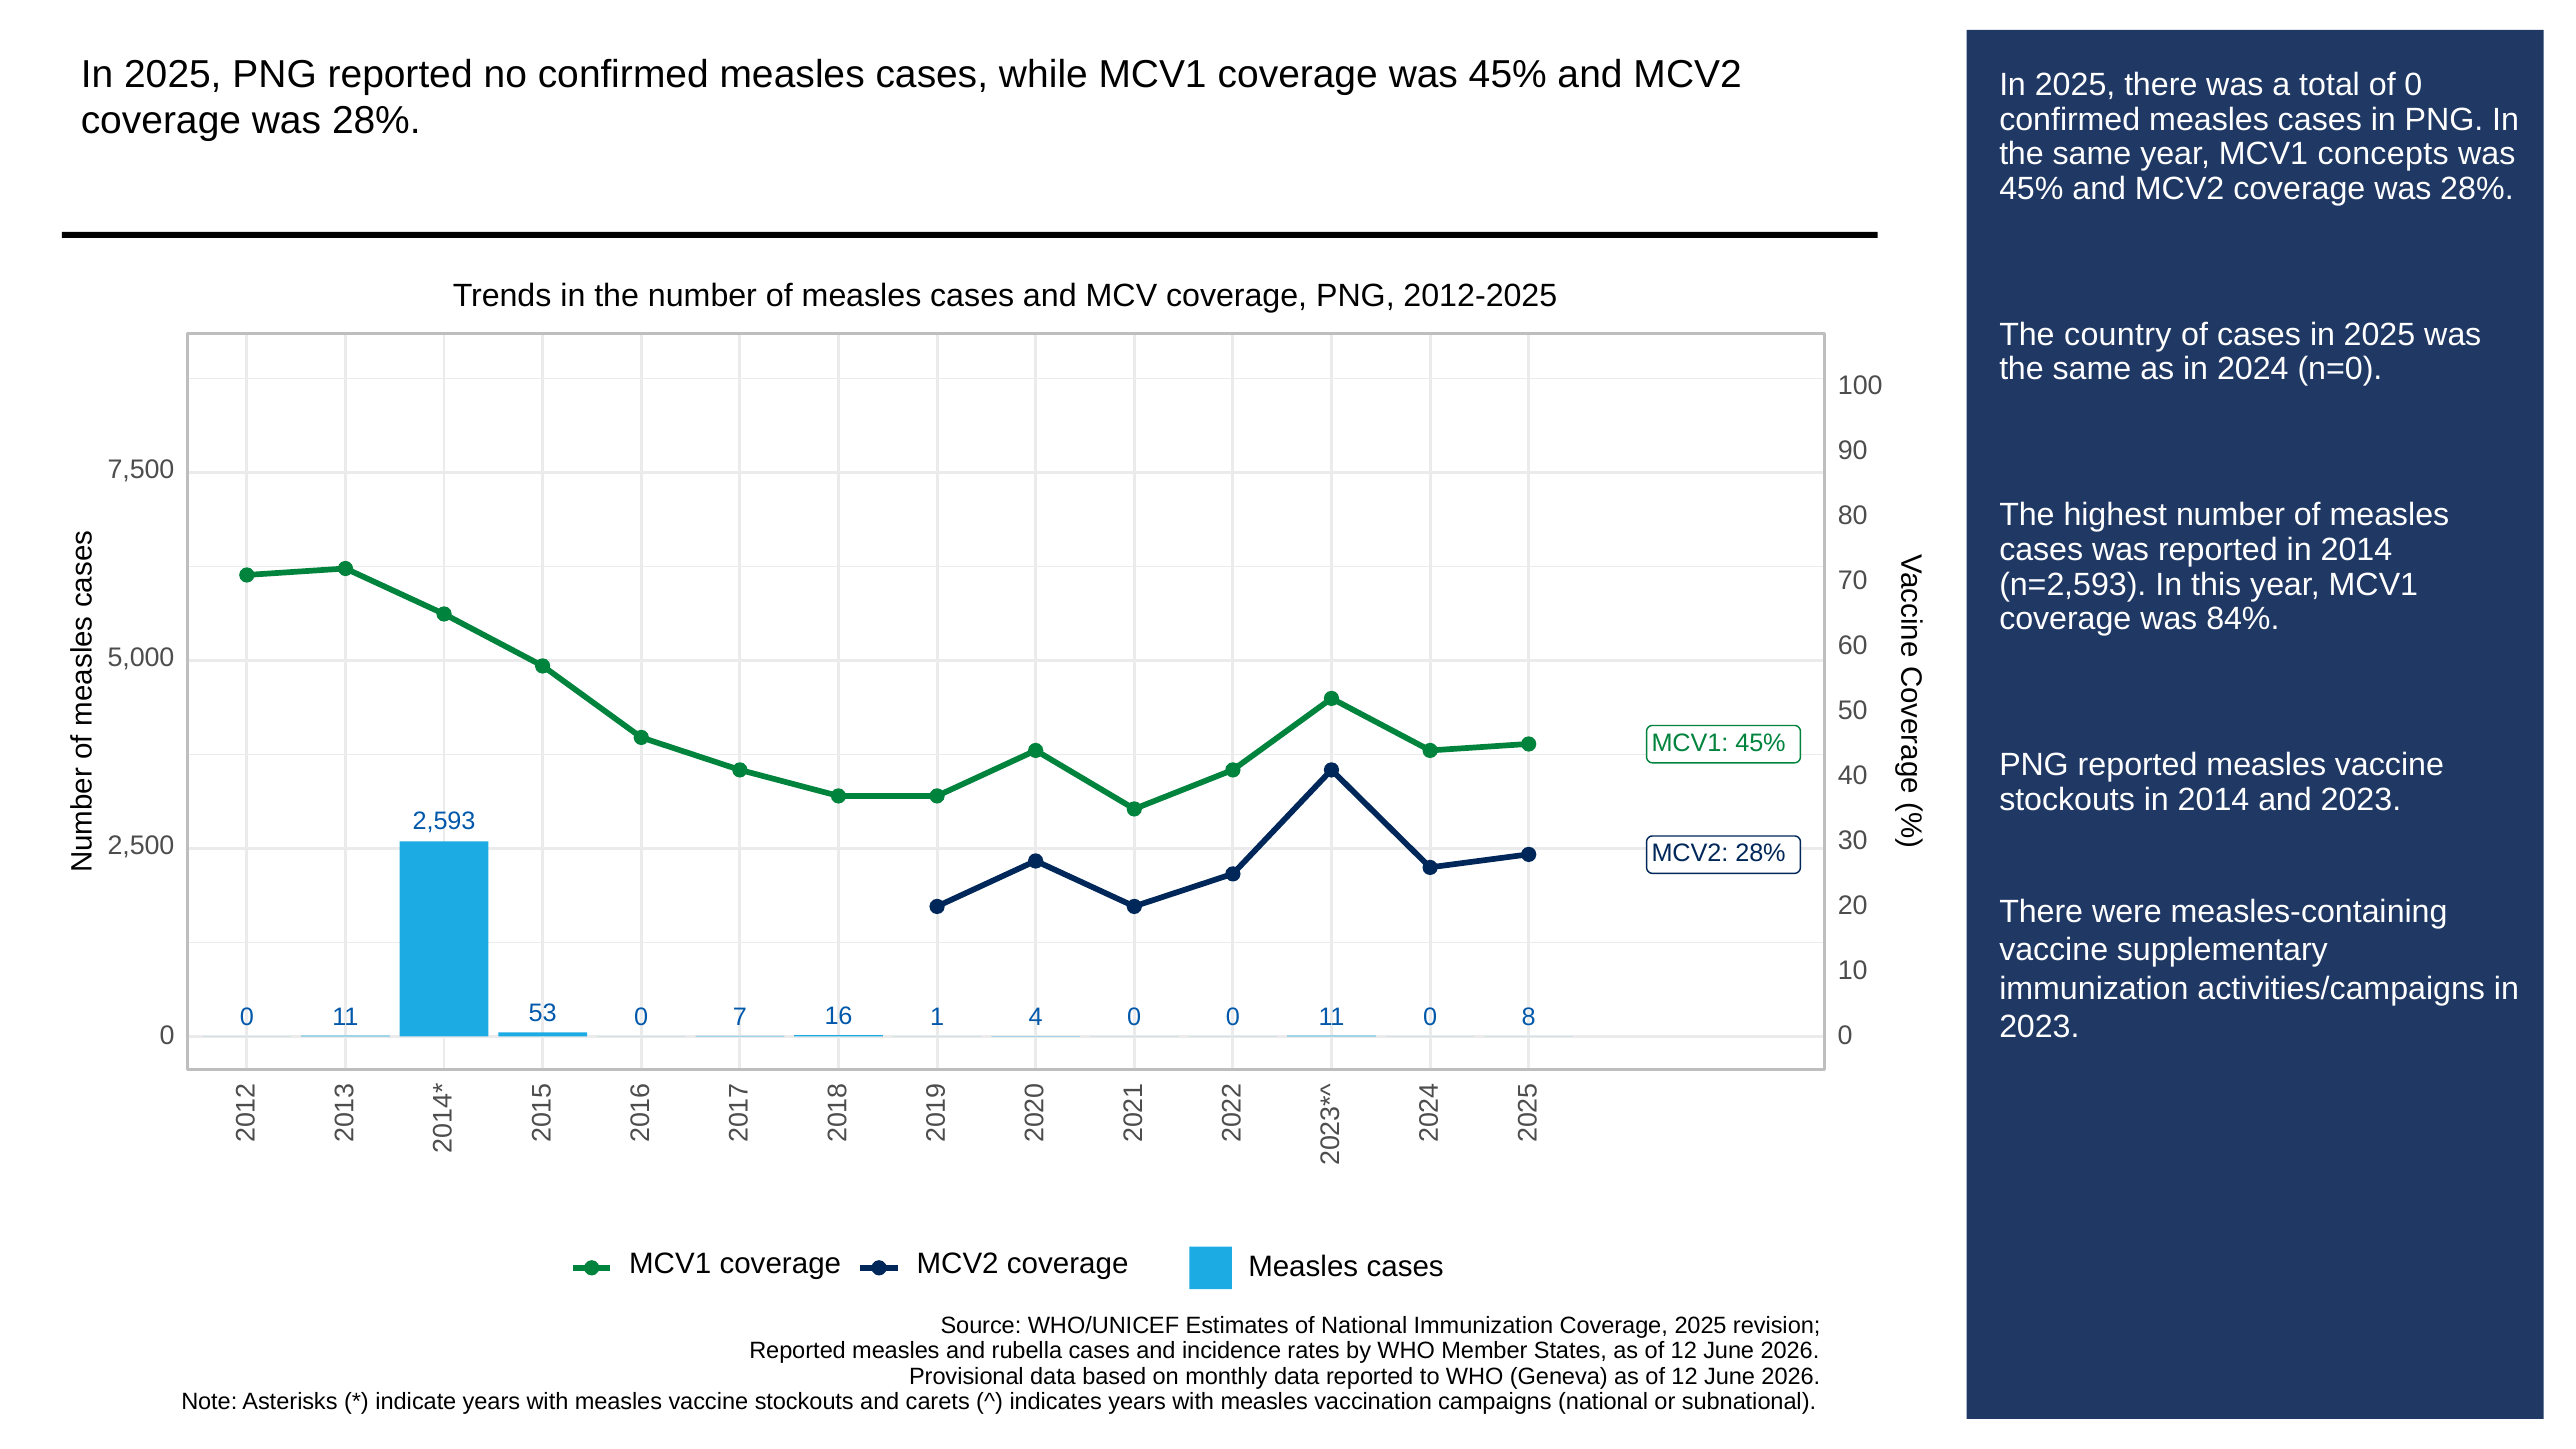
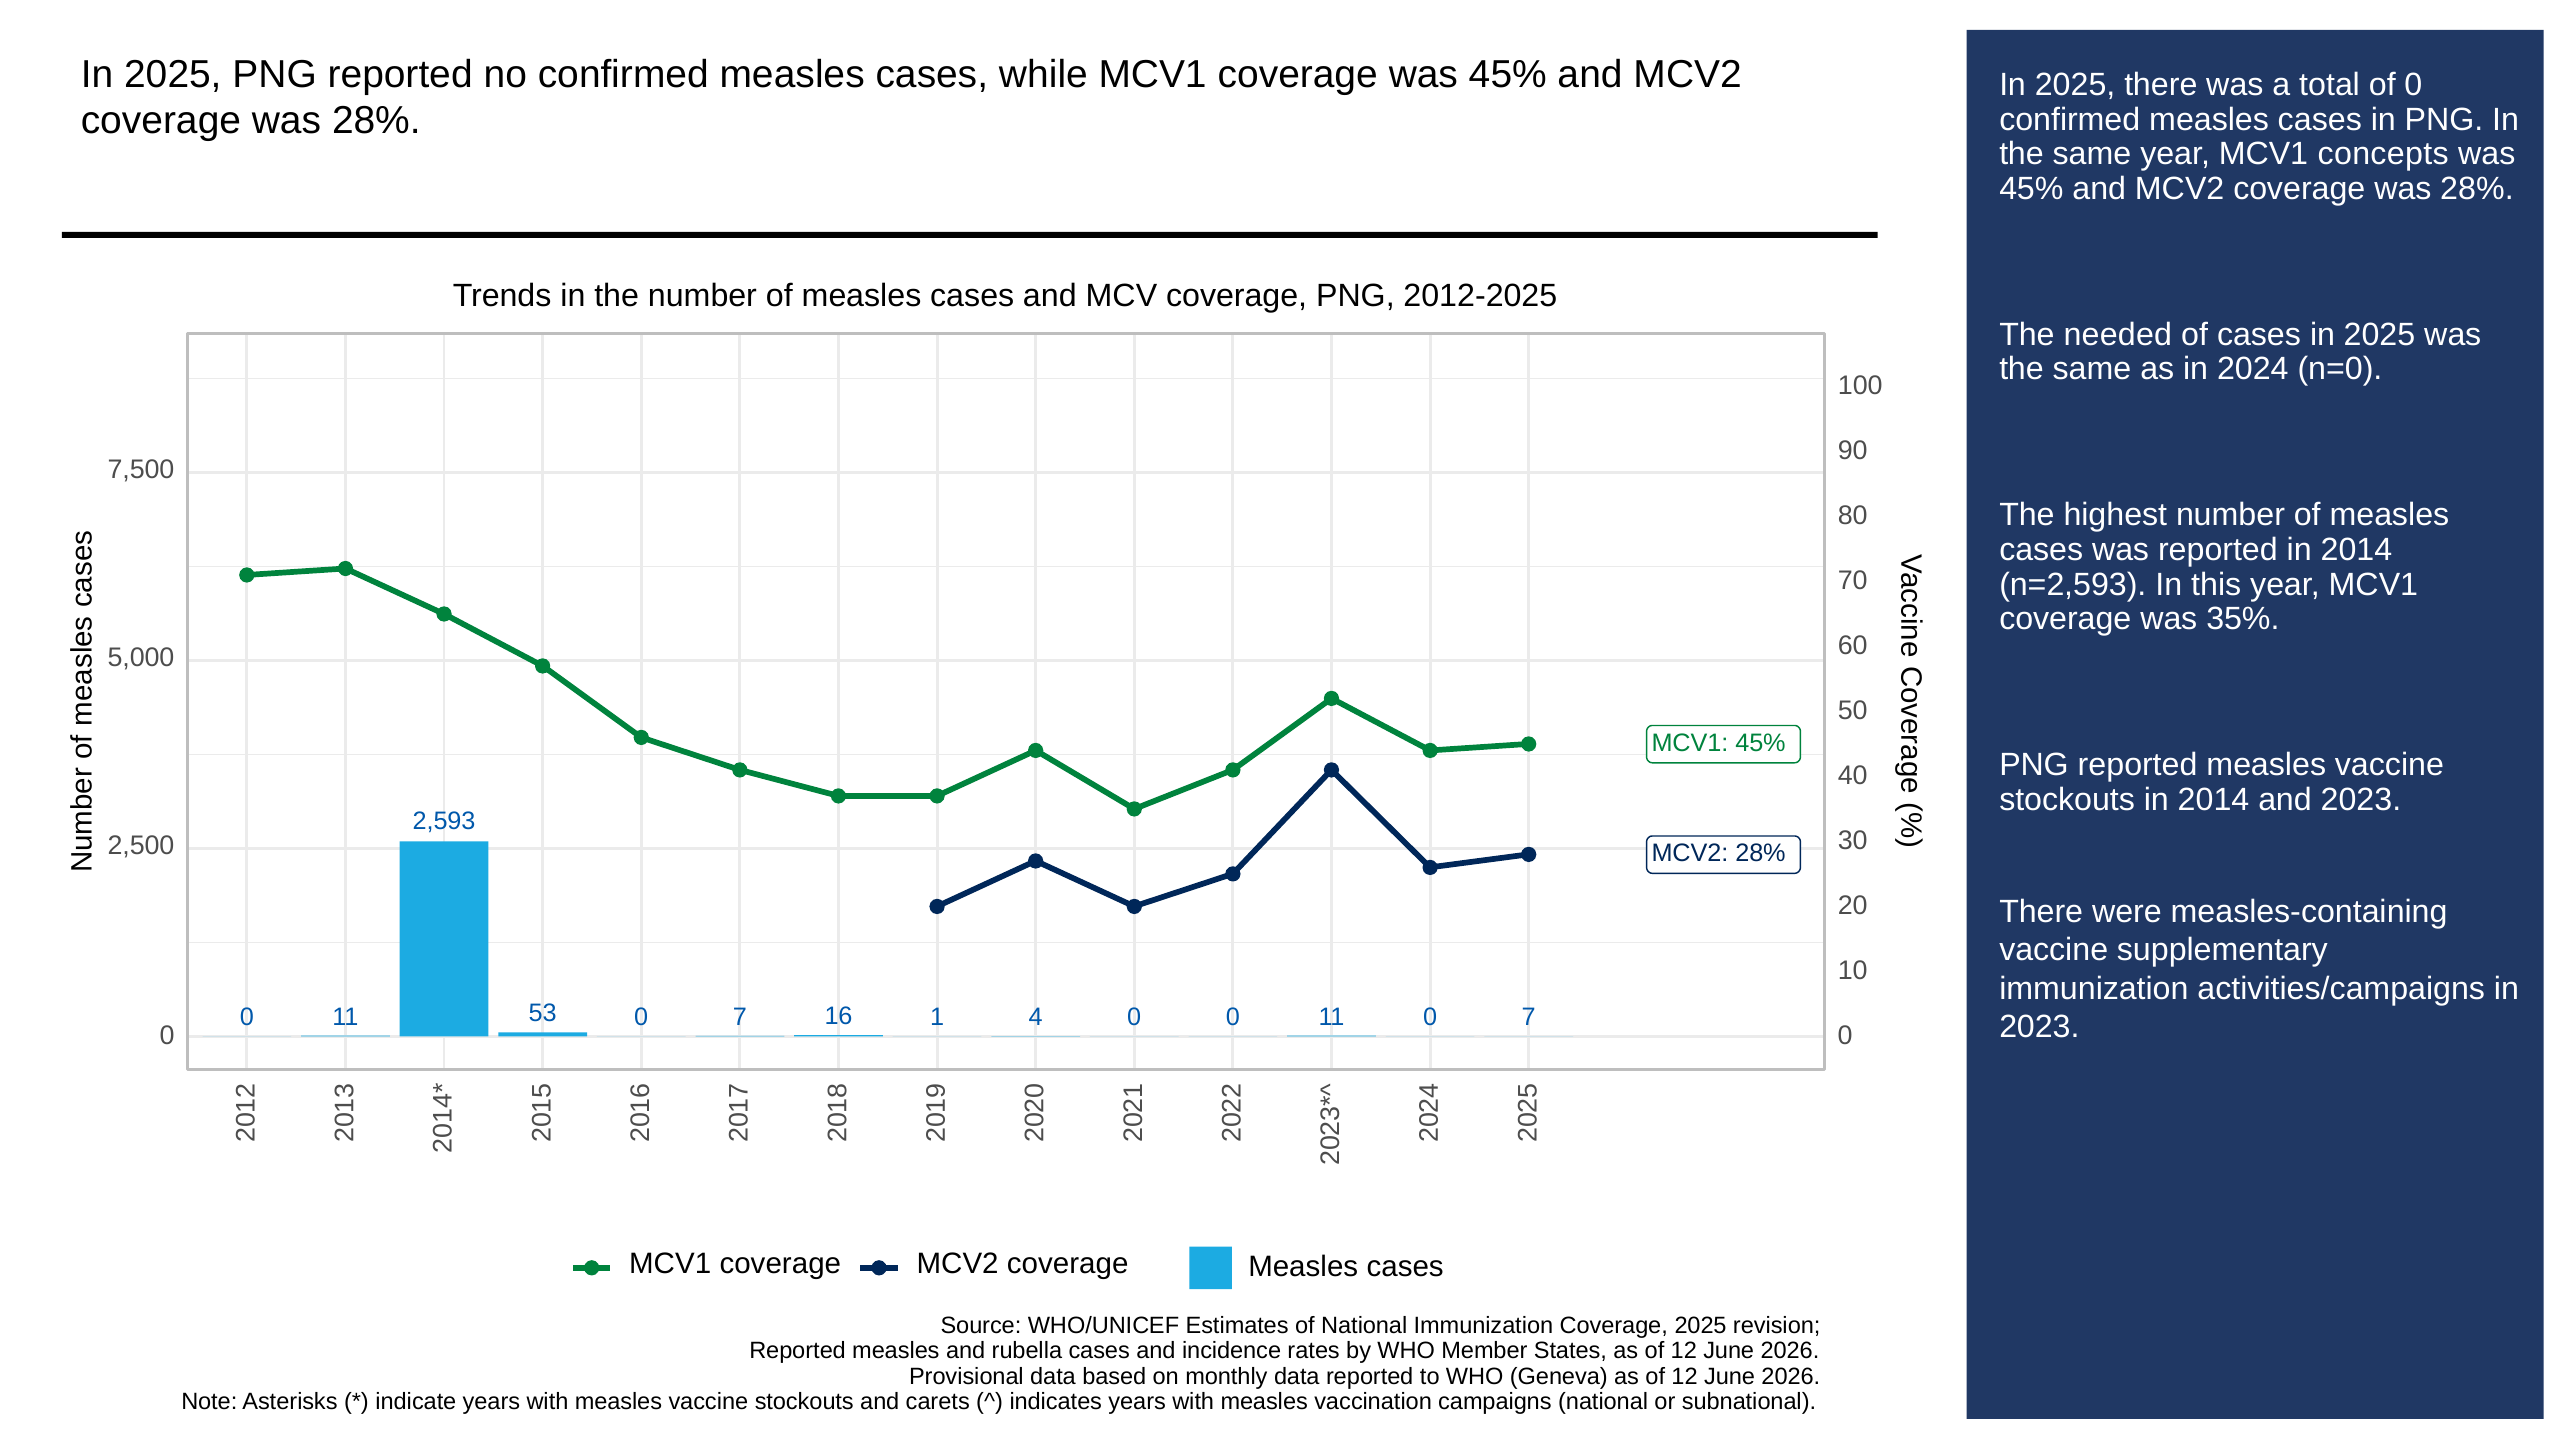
country: country -> needed (2118, 335)
84%: 84% -> 35% (2243, 619)
11 0 8: 8 -> 7 (1529, 1017)
